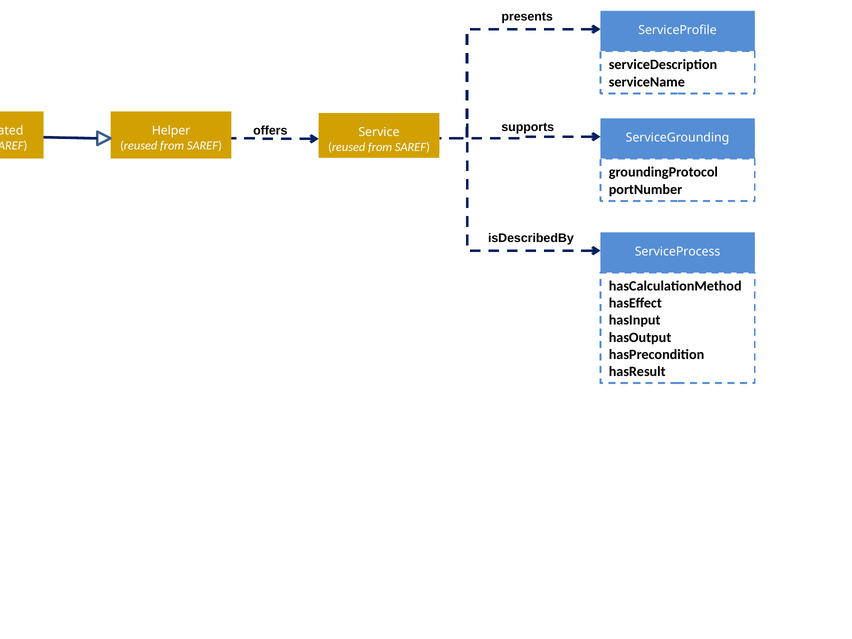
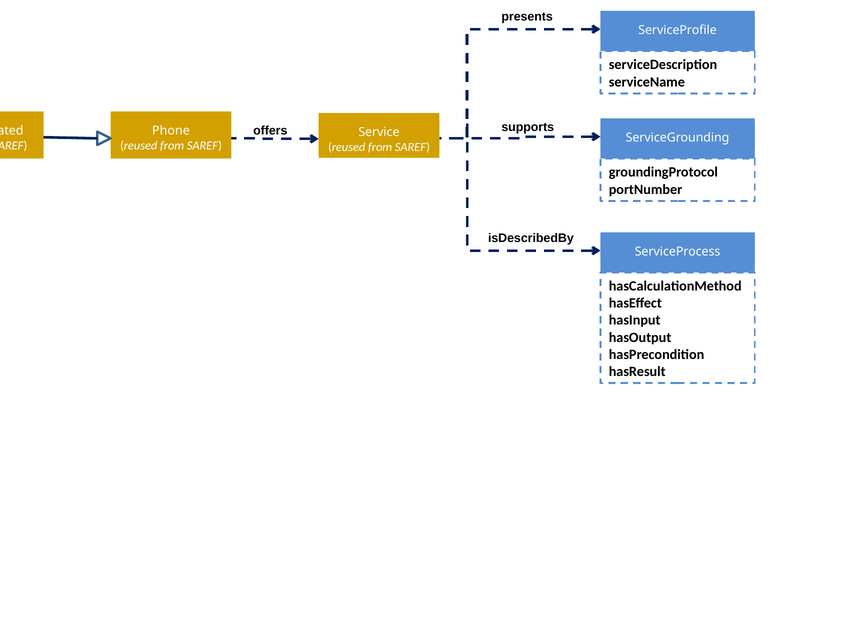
Helper: Helper -> Phone (171, 131)
